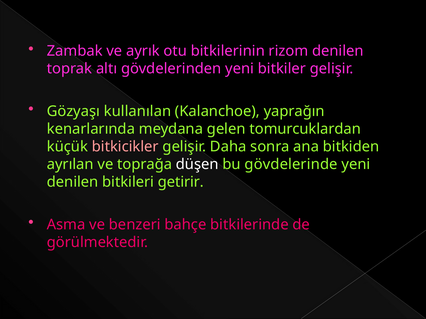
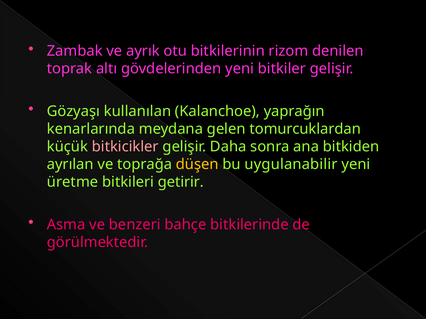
düşen colour: white -> yellow (197, 165)
gövdelerinde: gövdelerinde -> uygulanabilir (291, 165)
denilen: denilen -> üretme (73, 182)
